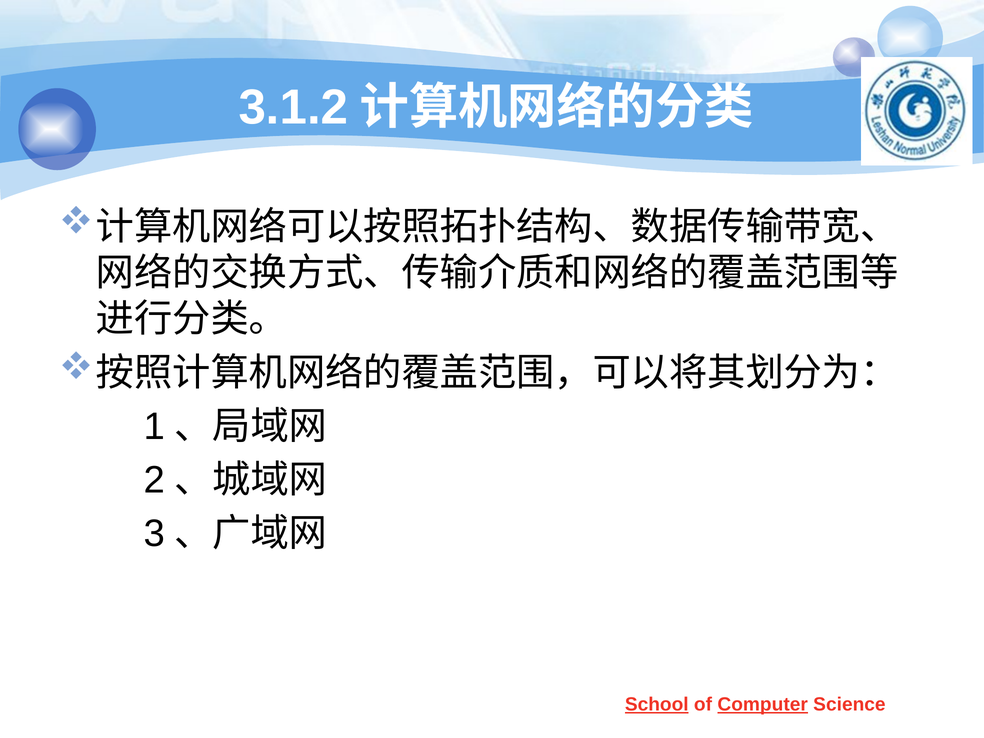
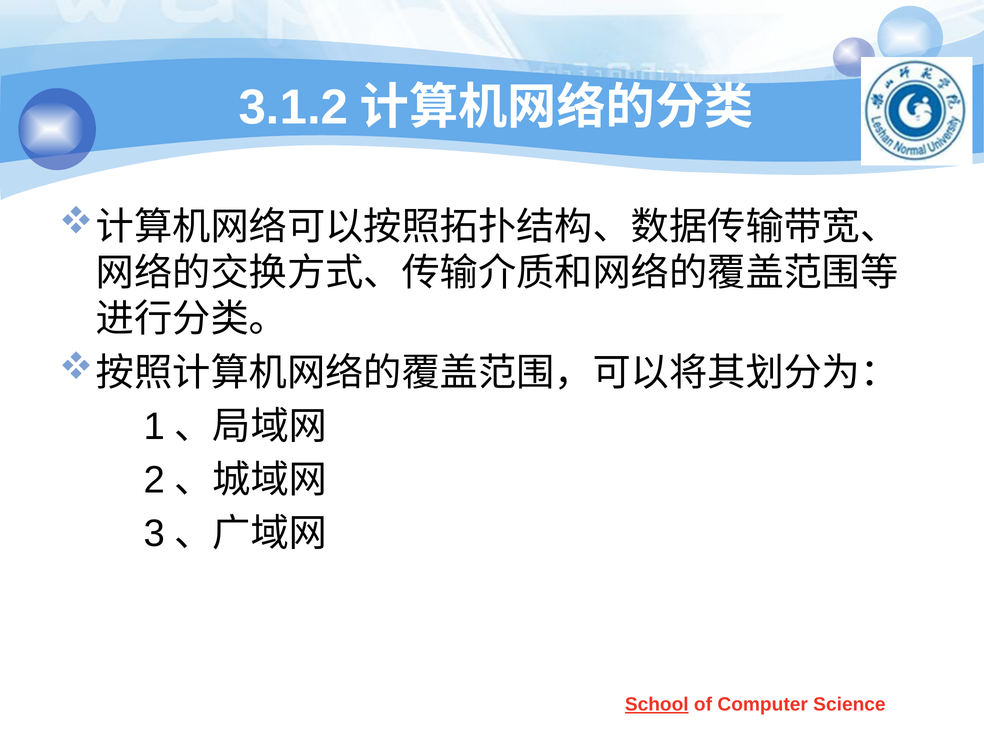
Computer underline: present -> none (763, 704)
